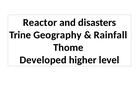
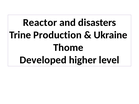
Geography: Geography -> Production (57, 35)
Rainfall: Rainfall -> Ukraine (111, 35)
